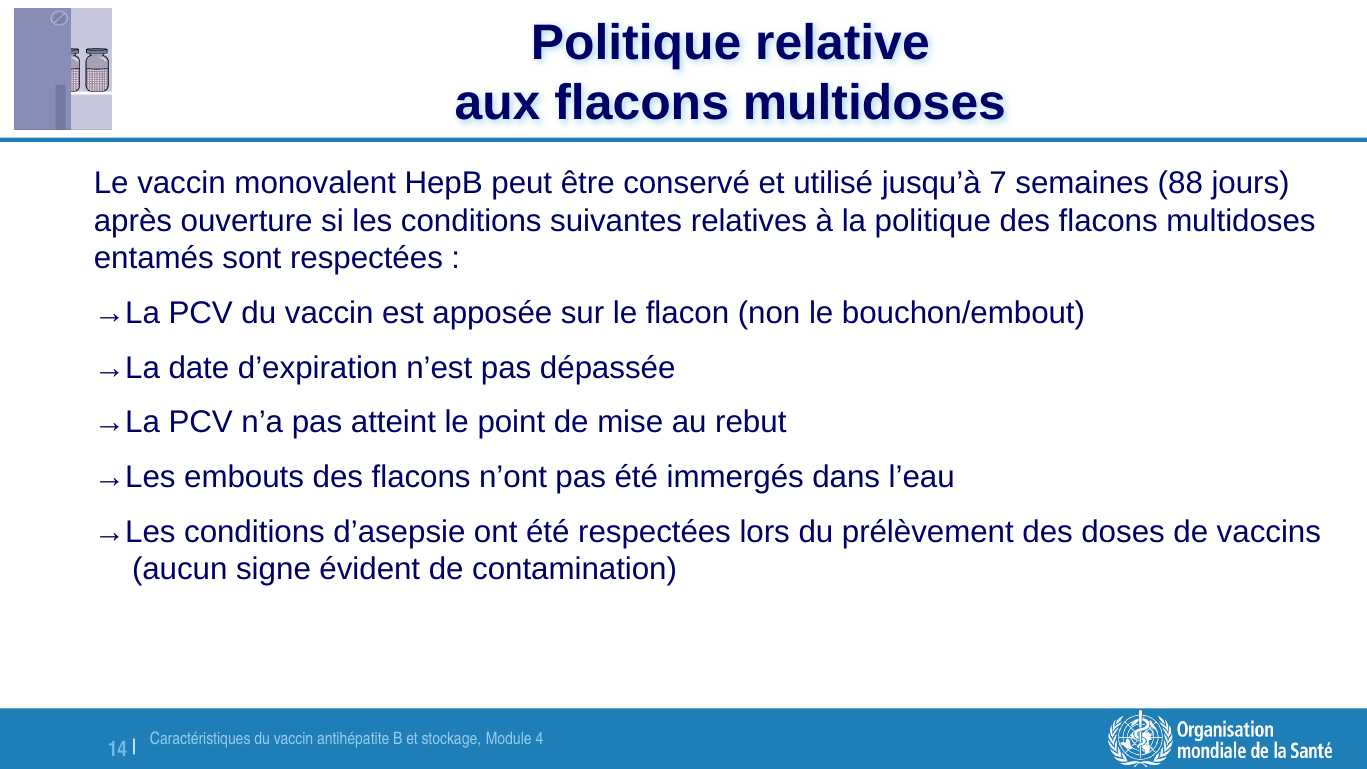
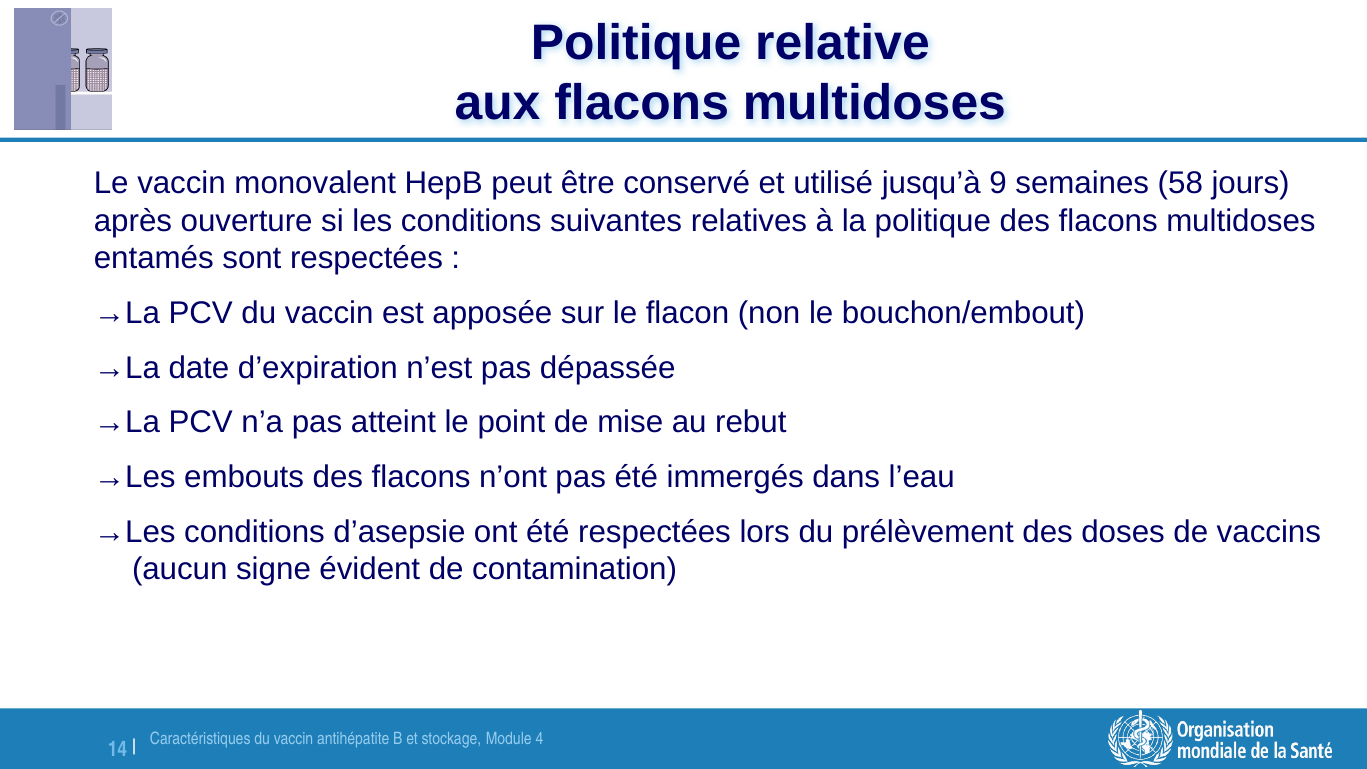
7: 7 -> 9 (998, 183)
88: 88 -> 58 (1180, 183)
